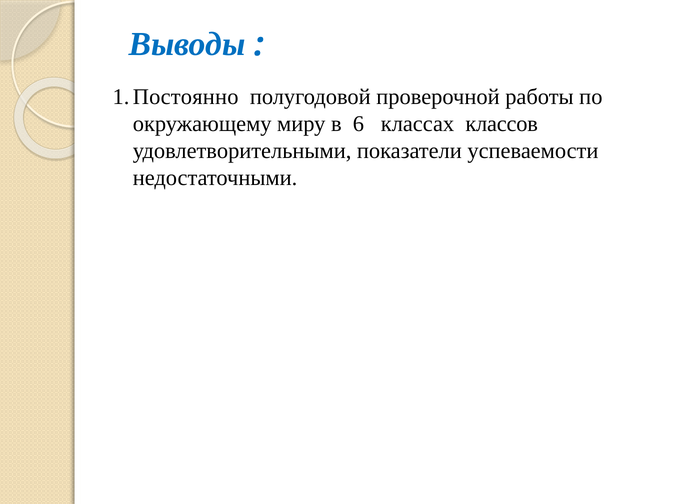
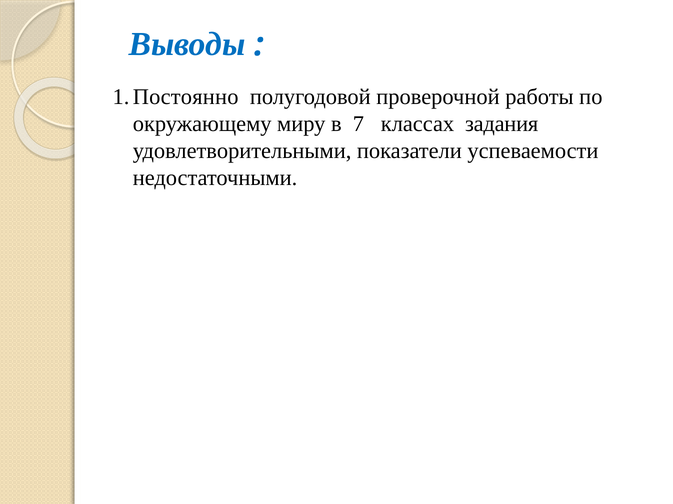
6: 6 -> 7 (358, 124)
классов: классов -> задания (502, 124)
